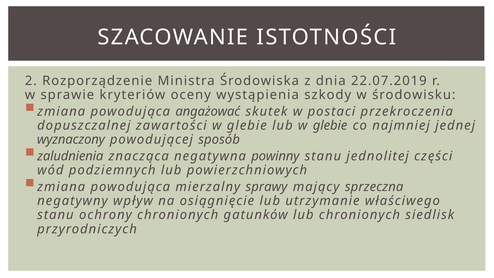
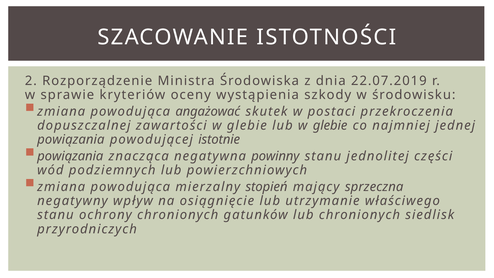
wyznaczony: wyznaczony -> powiązania (71, 140)
sposób: sposób -> istotnie (219, 140)
zaludnienia: zaludnienia -> powiązania (70, 156)
sprawy: sprawy -> stopień (266, 187)
